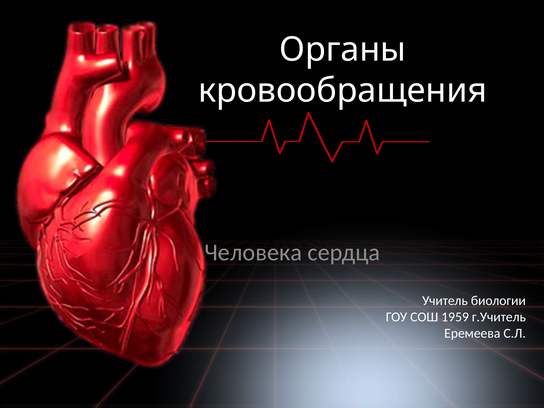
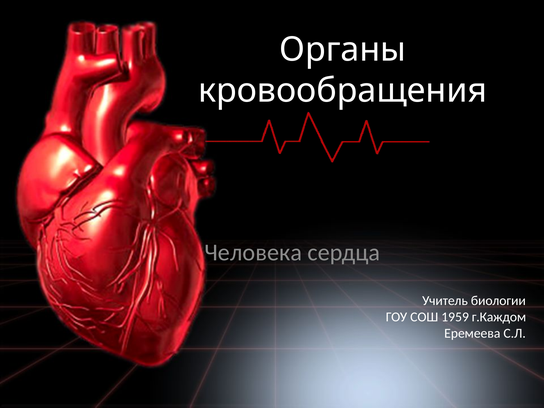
г.Учитель: г.Учитель -> г.Каждом (499, 317)
